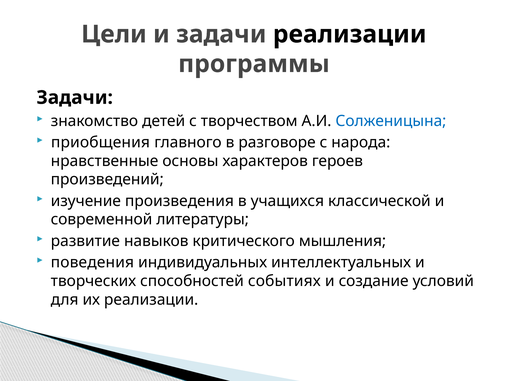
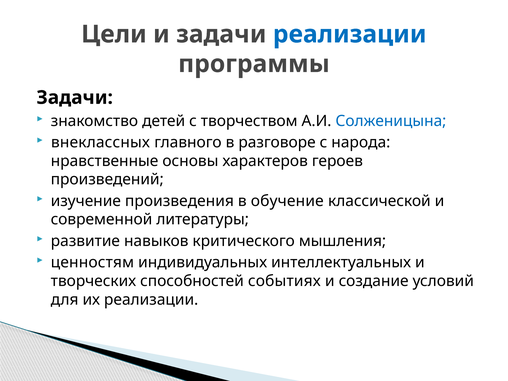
реализации colour: black -> blue (350, 34)
приобщения: приобщения -> внеклассных (100, 142)
учащихся: учащихся -> обучение (287, 201)
поведения: поведения -> ценностям (92, 262)
